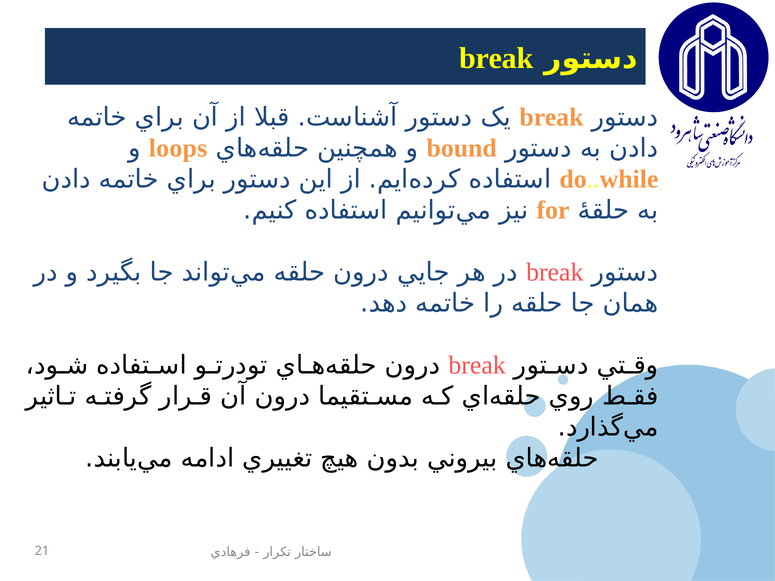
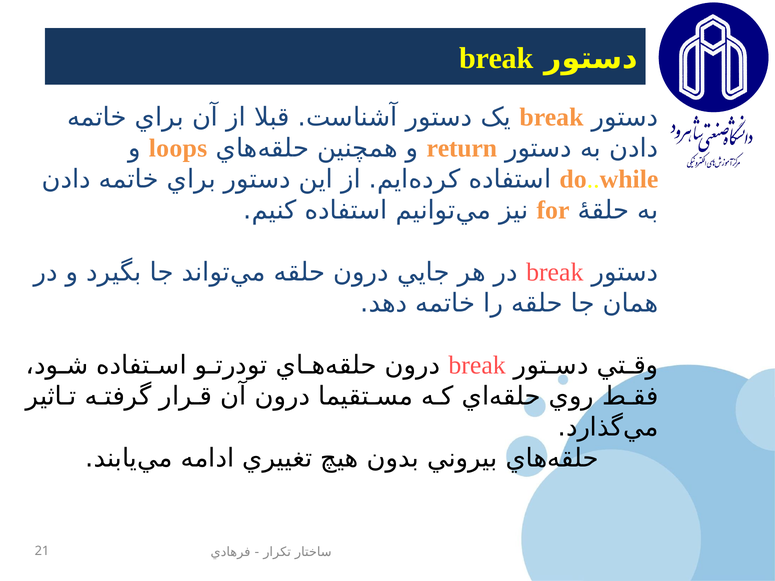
bound: bound -> return (462, 148)
